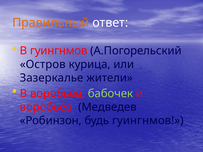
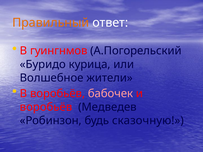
Остров: Остров -> Буридо (43, 64)
Зазеркалье: Зазеркалье -> Волшебное (52, 78)
бабочек colour: light green -> pink (111, 94)
будь гуингнмов: гуингнмов -> сказочную (148, 121)
